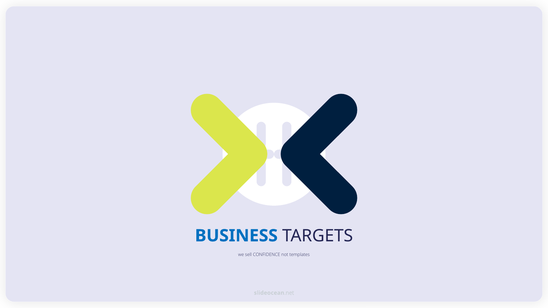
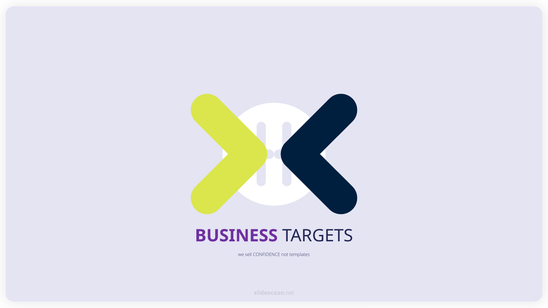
BUSINESS colour: blue -> purple (236, 236)
